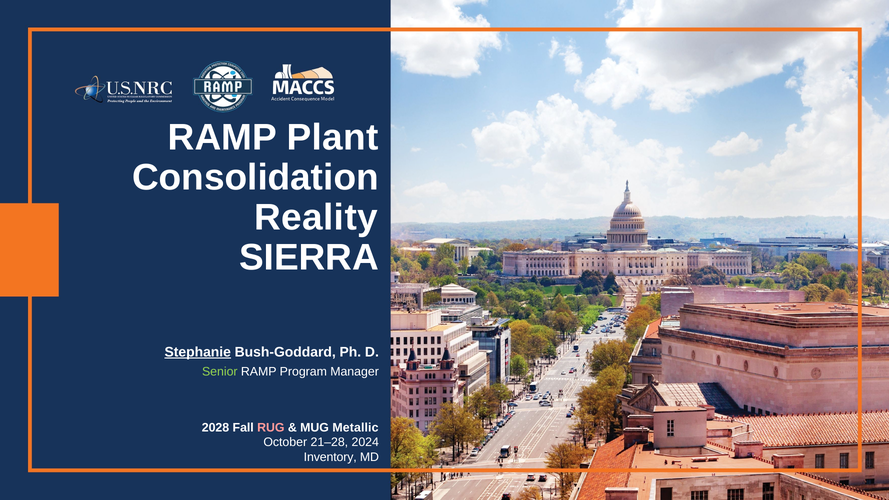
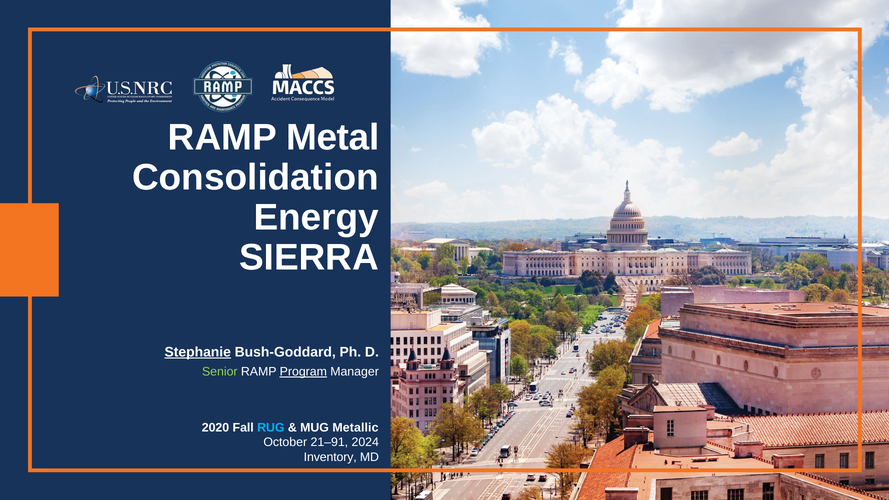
Plant: Plant -> Metal (333, 138)
Reality: Reality -> Energy (316, 218)
Program underline: none -> present (303, 372)
2028: 2028 -> 2020 (215, 428)
RUG colour: pink -> light blue (271, 428)
21–28: 21–28 -> 21–91 (329, 442)
